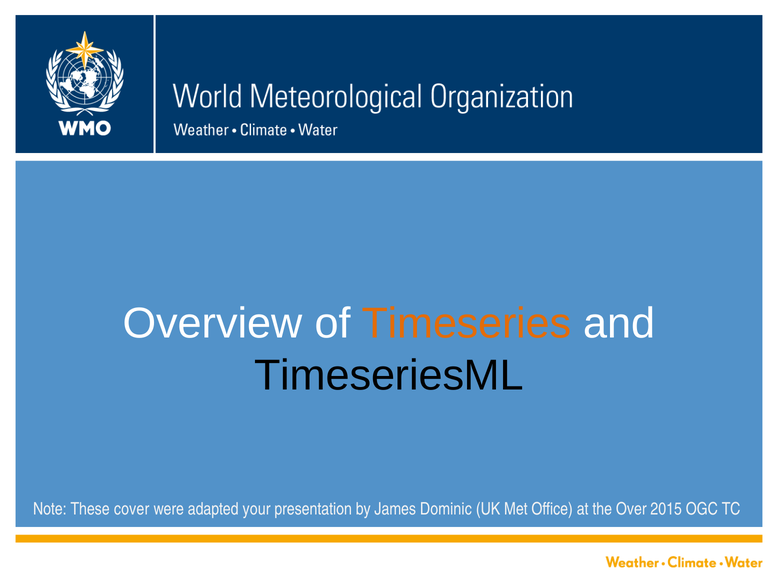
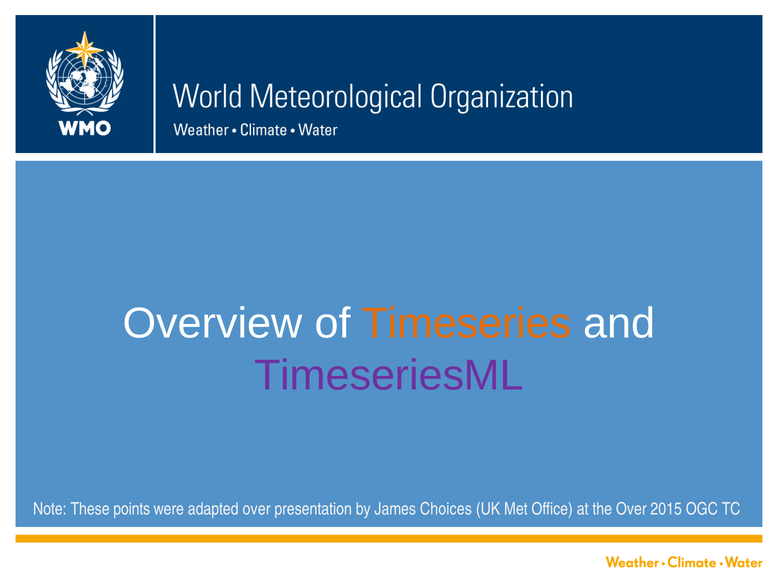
TimeseriesML colour: black -> purple (389, 376)
cover: cover -> points (132, 509)
adapted your: your -> over (257, 509)
Dominic: Dominic -> Choices (446, 509)
